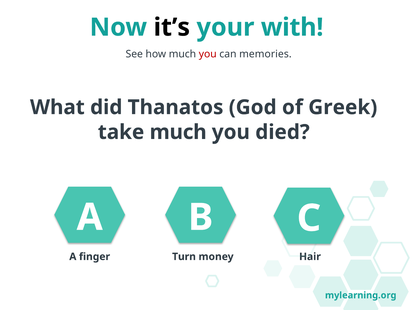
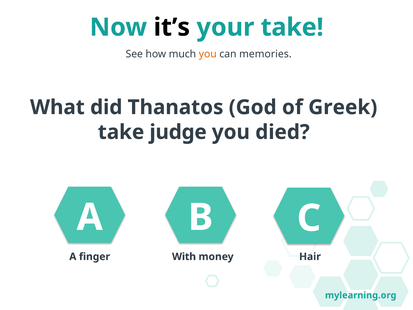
your with: with -> take (292, 27)
you colour: red -> orange (208, 54)
take much: much -> judge (178, 132)
Turn: Turn -> With (184, 256)
